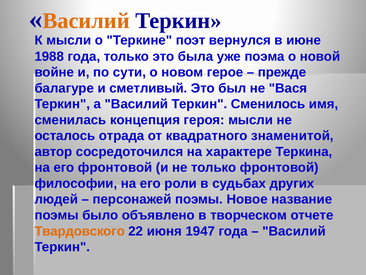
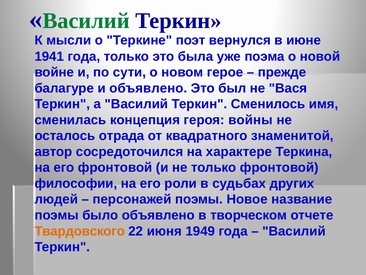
Василий colour: orange -> green (86, 21)
1988: 1988 -> 1941 (49, 56)
и сметливый: сметливый -> объявлено (148, 88)
героя мысли: мысли -> войны (250, 120)
1947: 1947 -> 1949 (200, 231)
